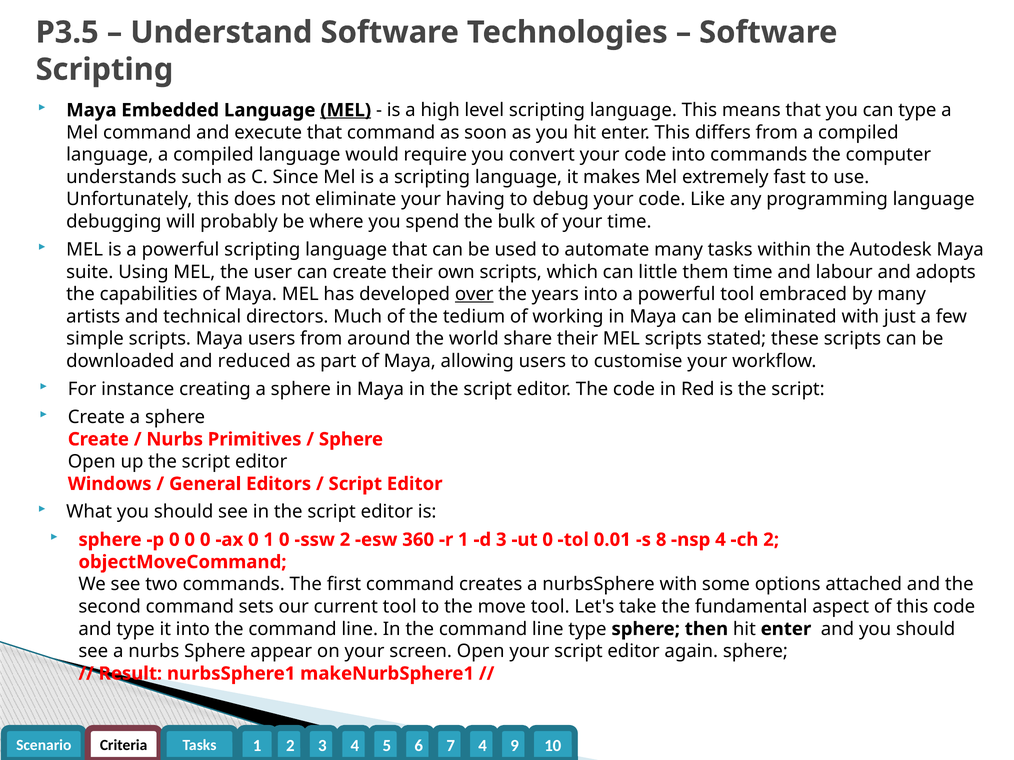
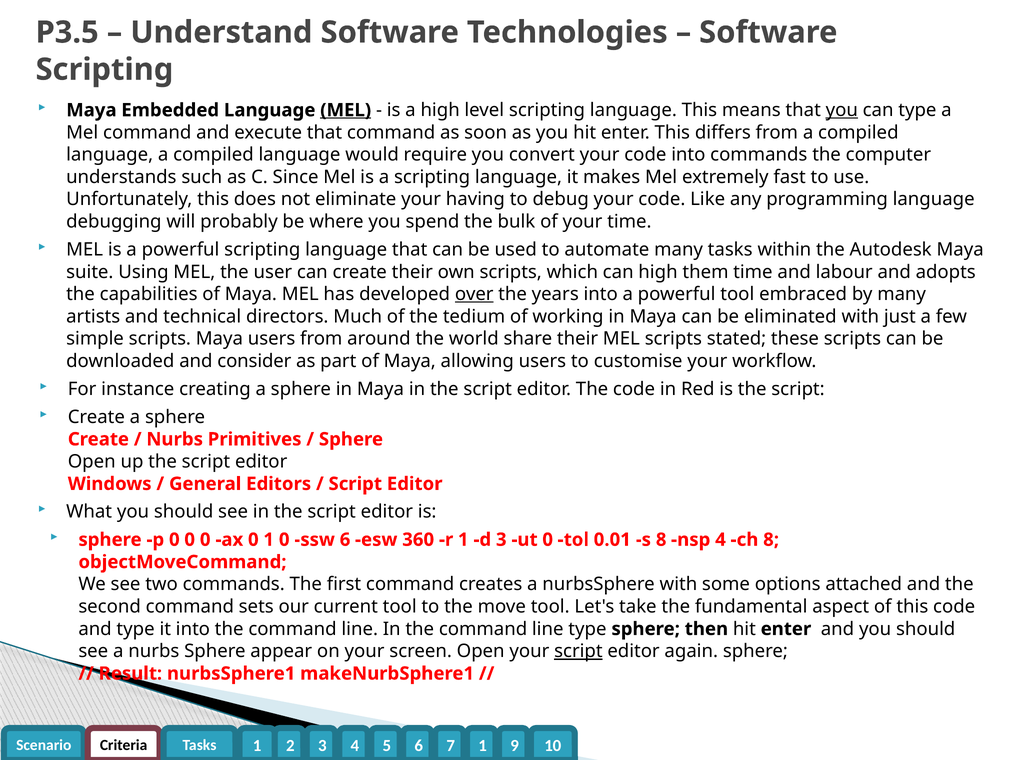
you underline: none -> present (842, 110)
can little: little -> high (658, 272)
reduced: reduced -> consider (254, 361)
ssw 2: 2 -> 6 (345, 540)
ch 2: 2 -> 8 (771, 540)
script underline: none -> present (578, 652)
4: 4 -> 1 (483, 746)
